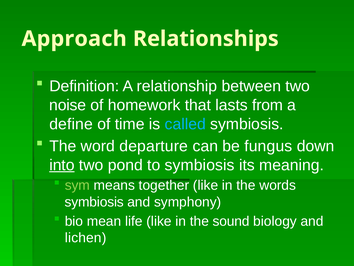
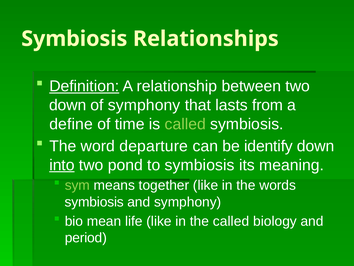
Approach: Approach -> Symbiosis (74, 39)
Definition underline: none -> present (84, 86)
noise: noise -> down (68, 105)
of homework: homework -> symphony (144, 105)
called colour: light blue -> light green (185, 124)
fungus: fungus -> identify (268, 146)
the sound: sound -> called (231, 221)
lichen: lichen -> period (86, 237)
